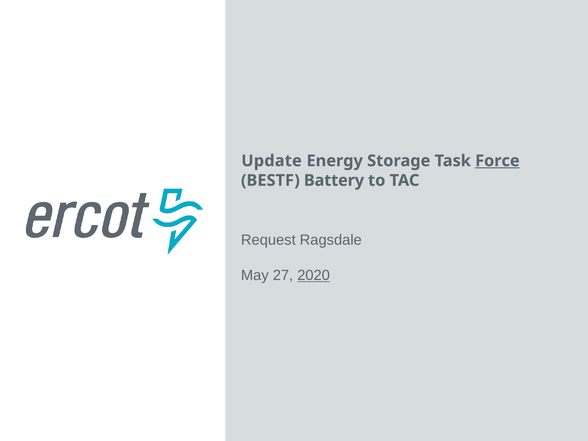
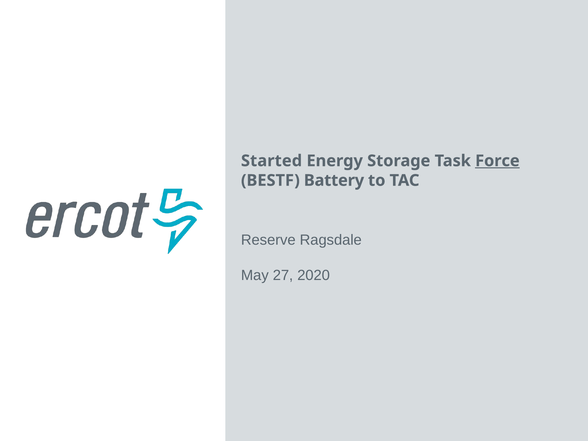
Update: Update -> Started (272, 161)
Request: Request -> Reserve (268, 240)
2020 underline: present -> none (314, 275)
